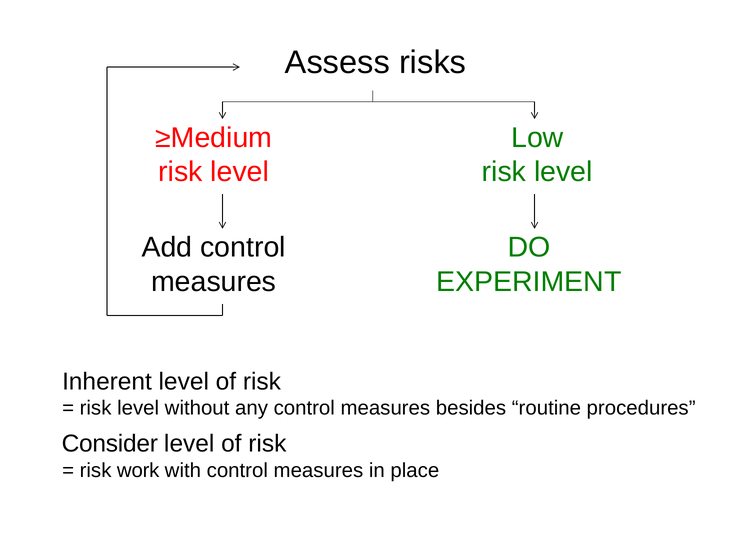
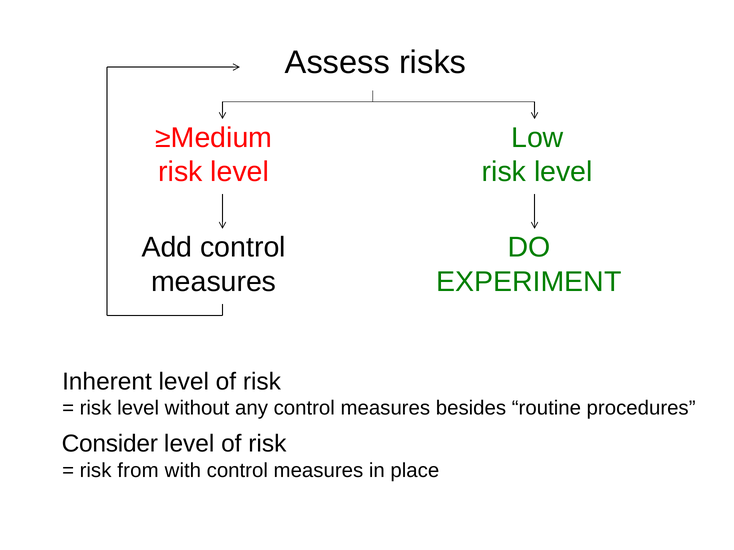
work: work -> from (138, 471)
